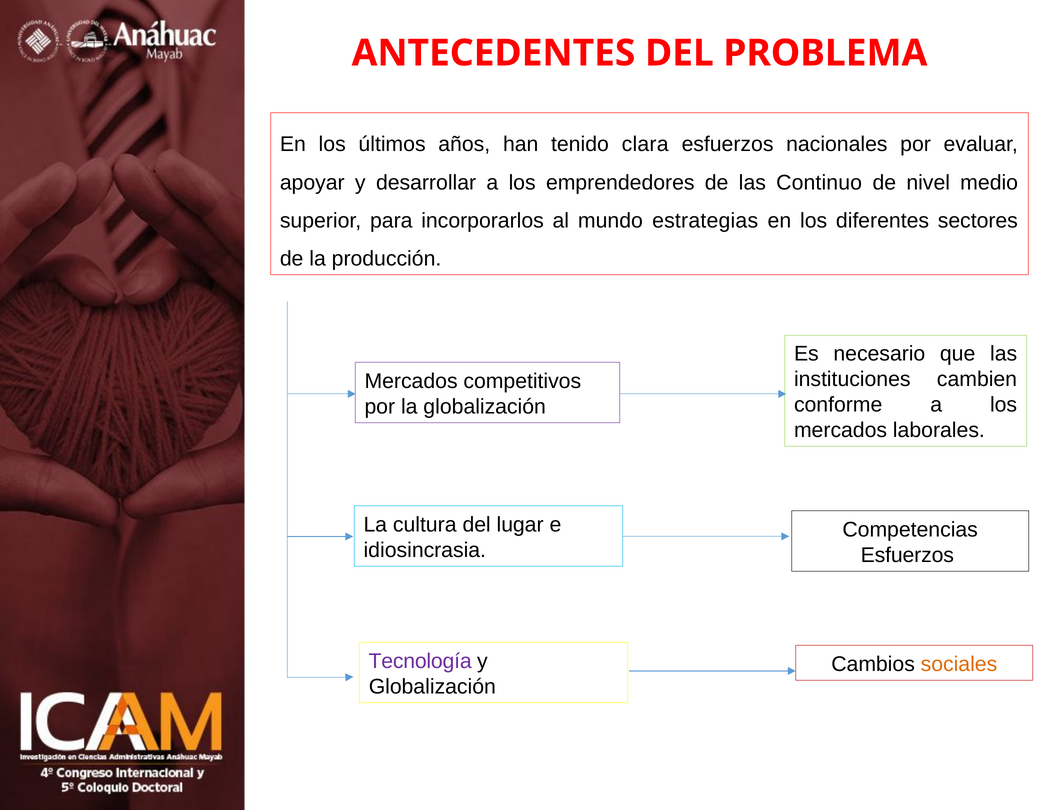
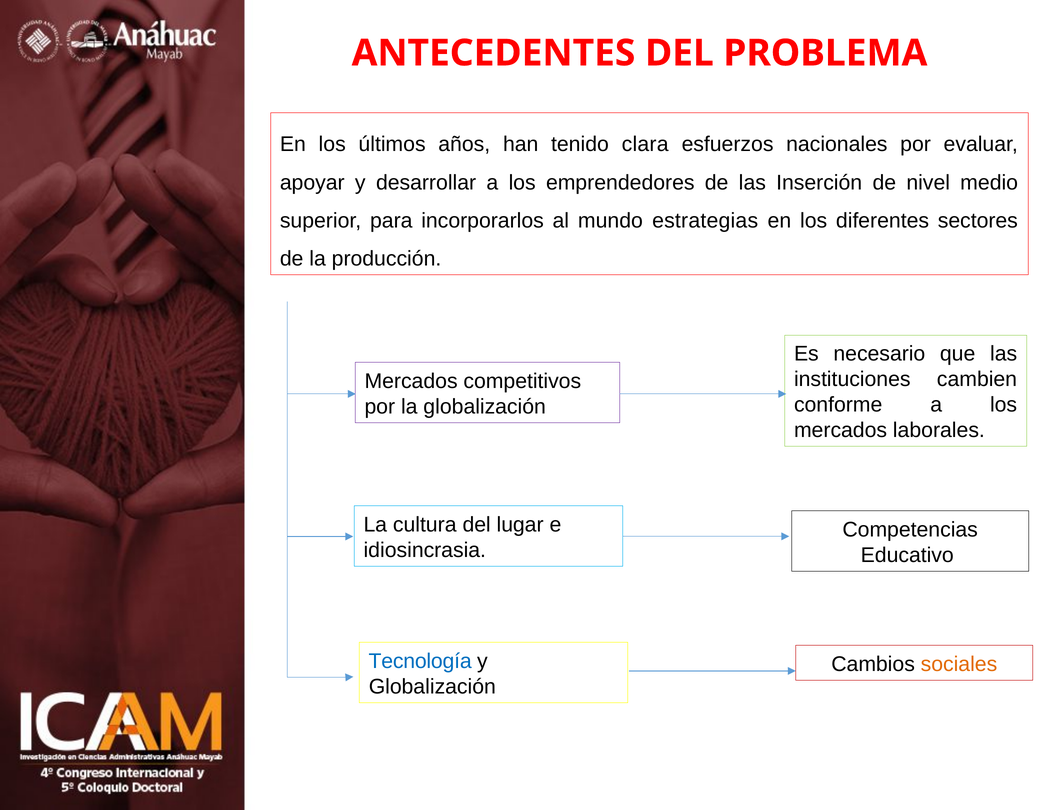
Continuo: Continuo -> Inserción (819, 183)
Esfuerzos: Esfuerzos -> Educativo (907, 555)
Tecnología colour: purple -> blue (420, 661)
